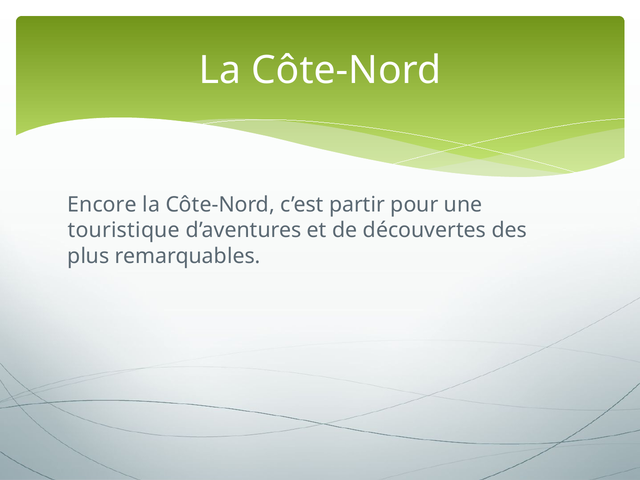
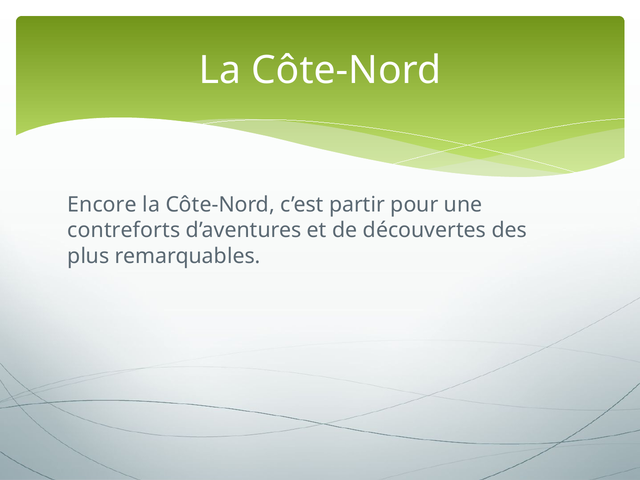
touristique: touristique -> contreforts (124, 230)
